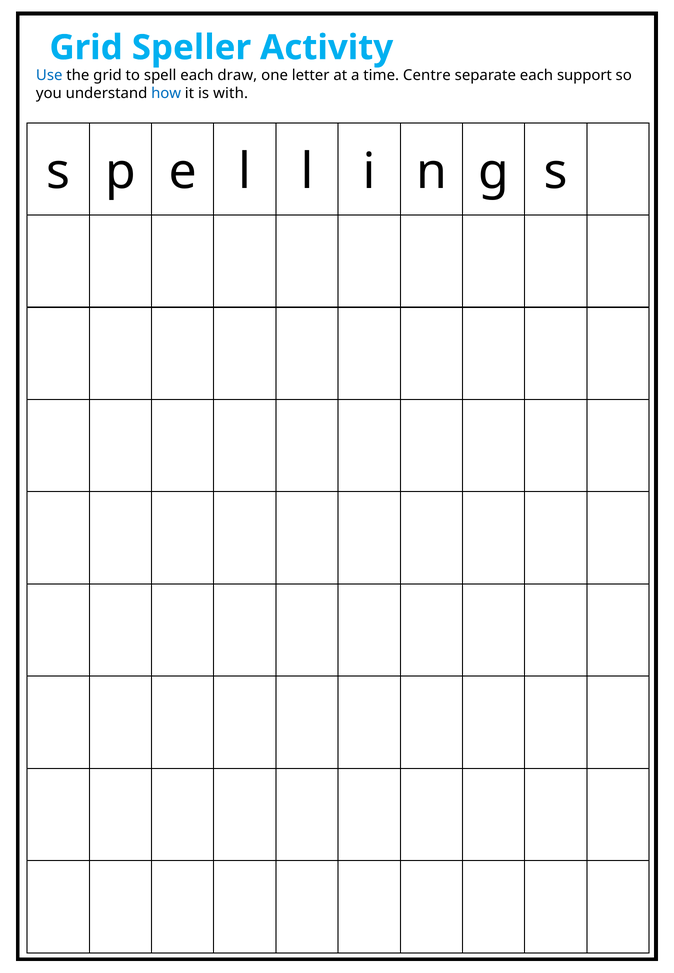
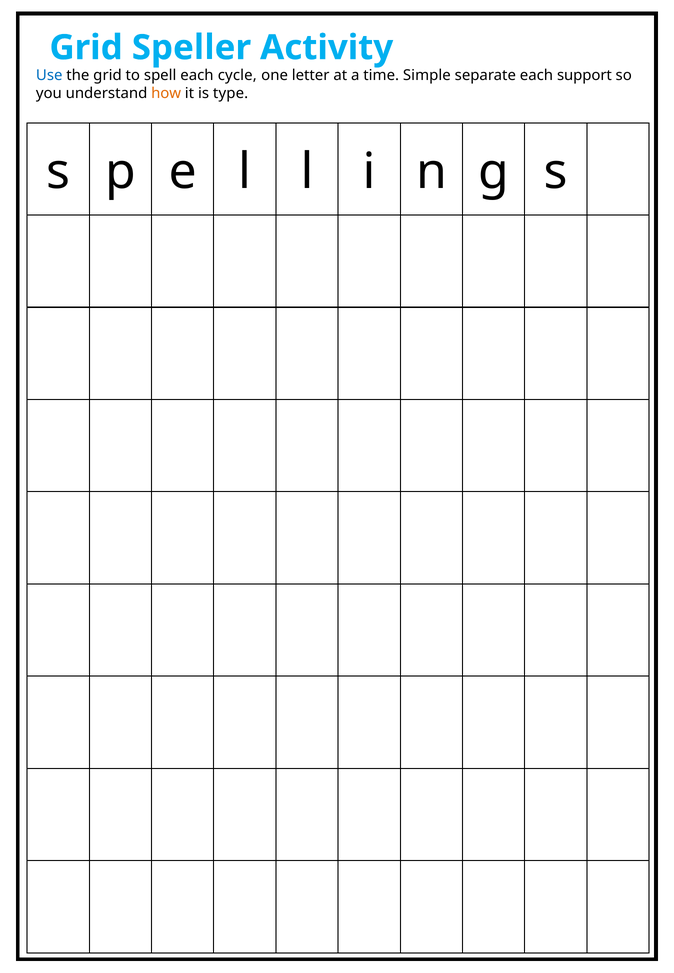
draw: draw -> cycle (237, 75)
Centre: Centre -> Simple (427, 75)
how colour: blue -> orange (166, 93)
with: with -> type (231, 93)
